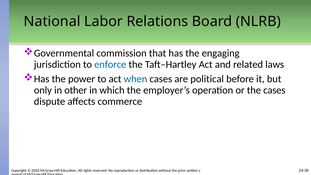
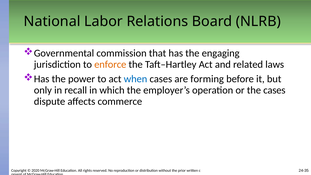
enforce colour: blue -> orange (110, 64)
political: political -> forming (207, 79)
other: other -> recall (76, 90)
